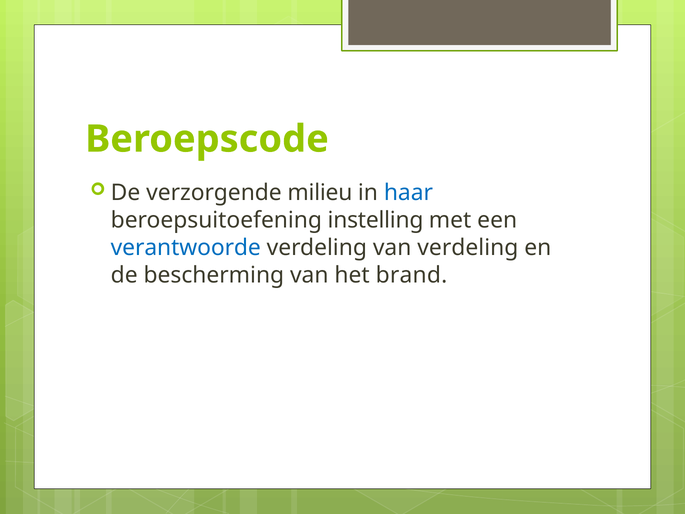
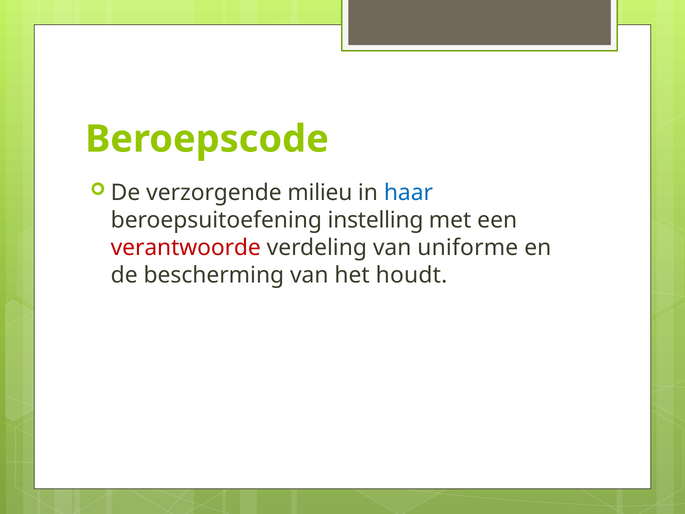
verantwoorde colour: blue -> red (186, 248)
van verdeling: verdeling -> uniforme (468, 248)
brand: brand -> houdt (411, 275)
